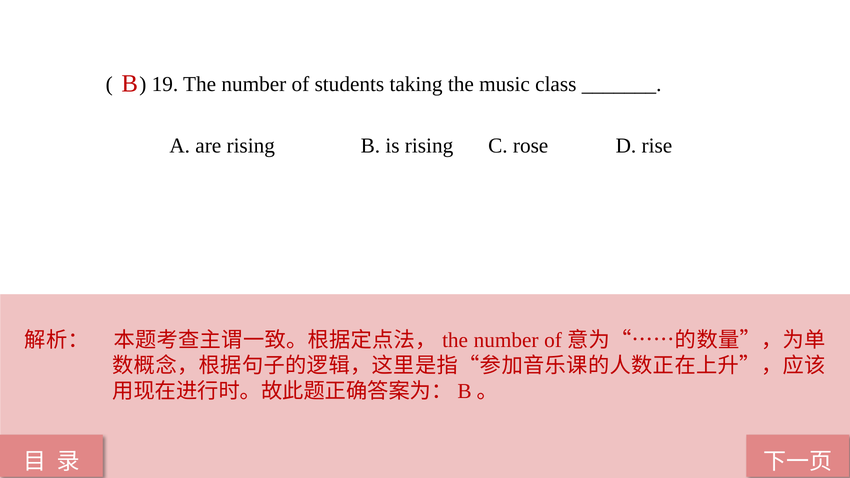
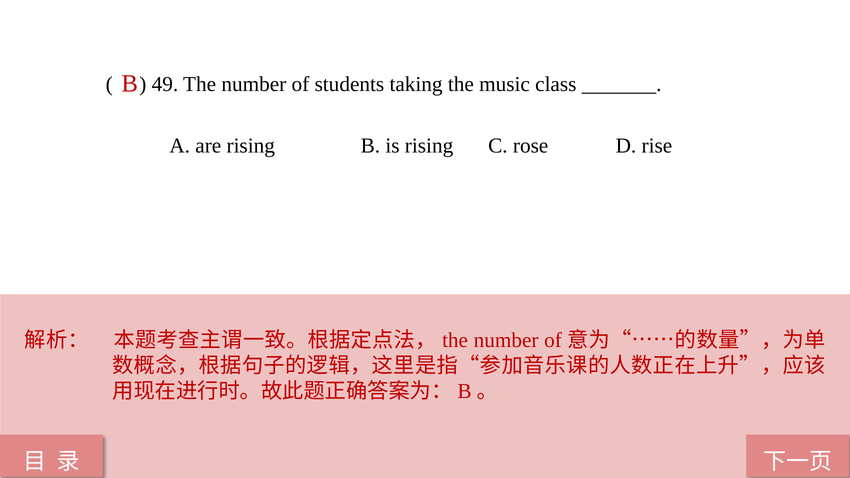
19: 19 -> 49 (165, 84)
